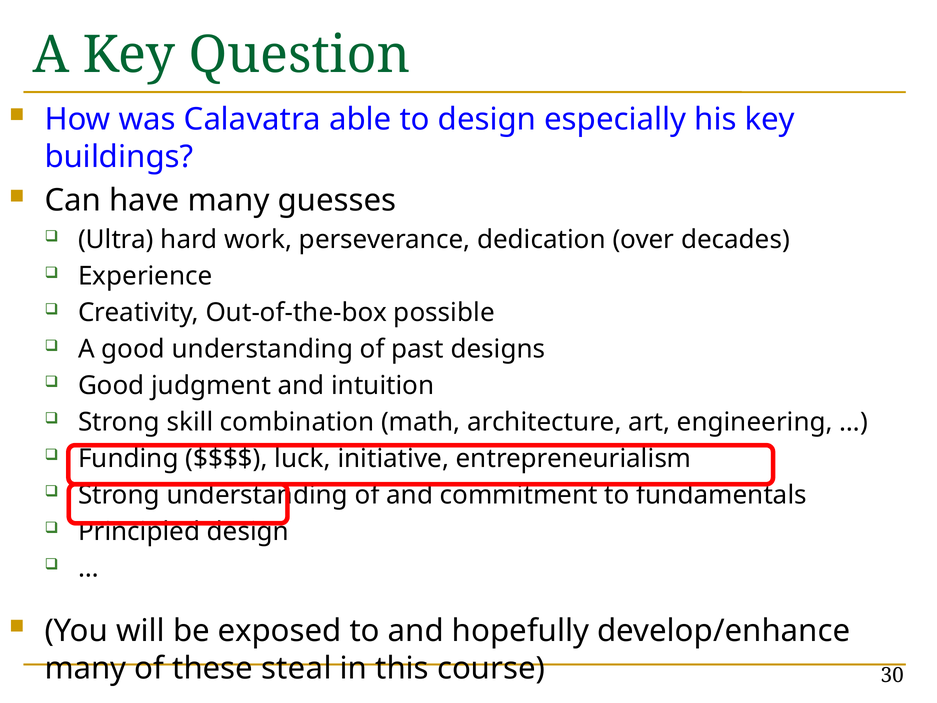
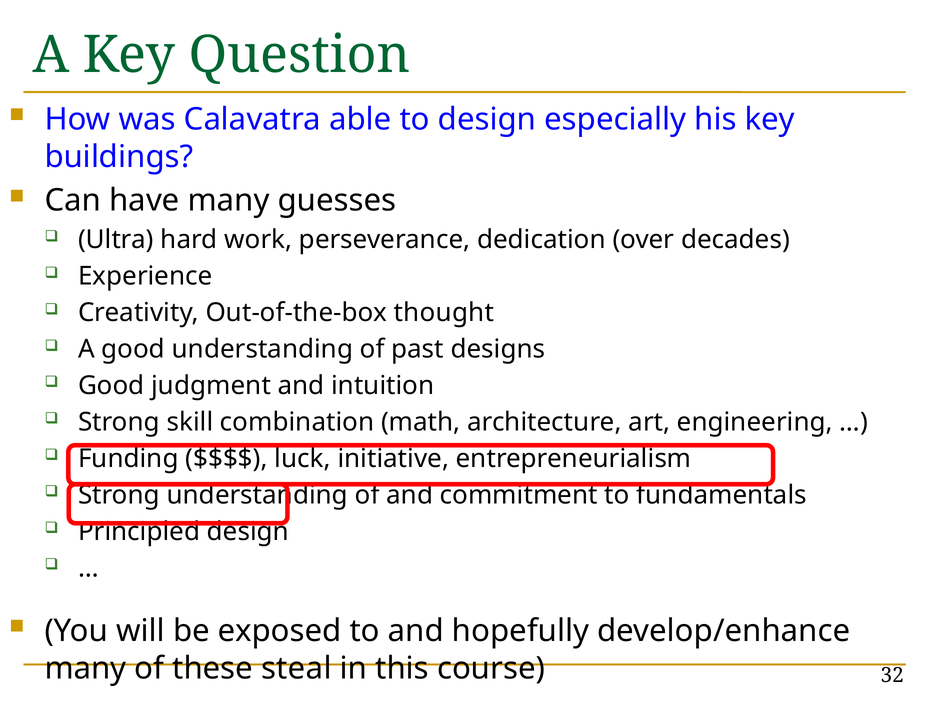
possible: possible -> thought (444, 313)
30: 30 -> 32 (892, 675)
